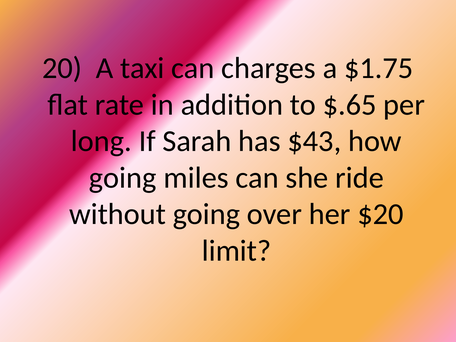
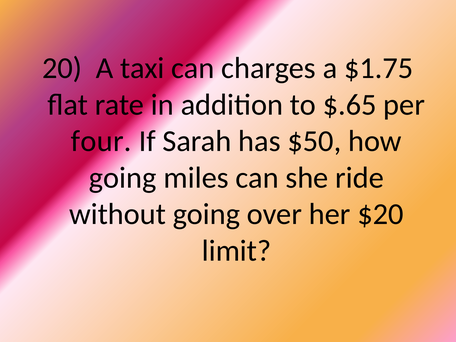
long: long -> four (101, 141)
$43: $43 -> $50 (314, 141)
